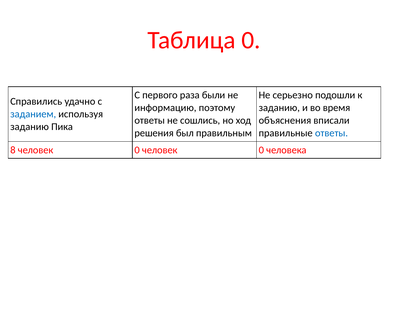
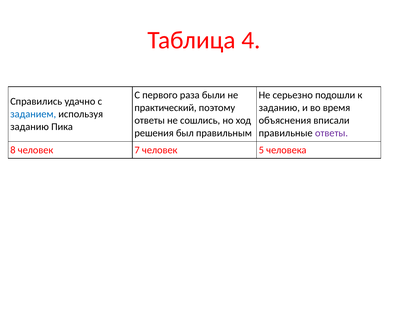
Таблица 0: 0 -> 4 (251, 40)
информацию: информацию -> практический (166, 108)
ответы colour: blue -> purple (331, 133)
8 человек 0: 0 -> 7 (137, 150)
0: 0 -> 5 (261, 150)
